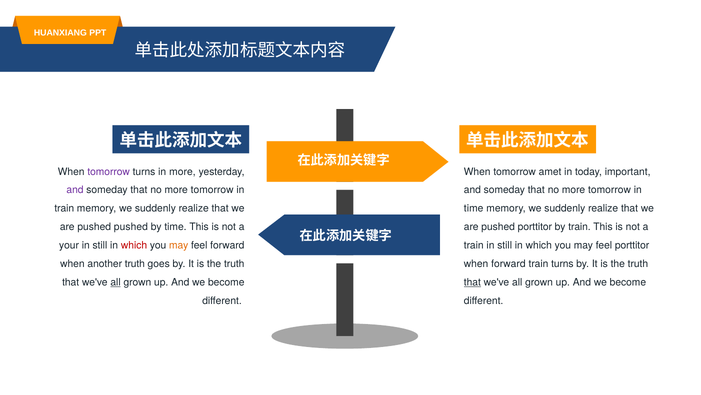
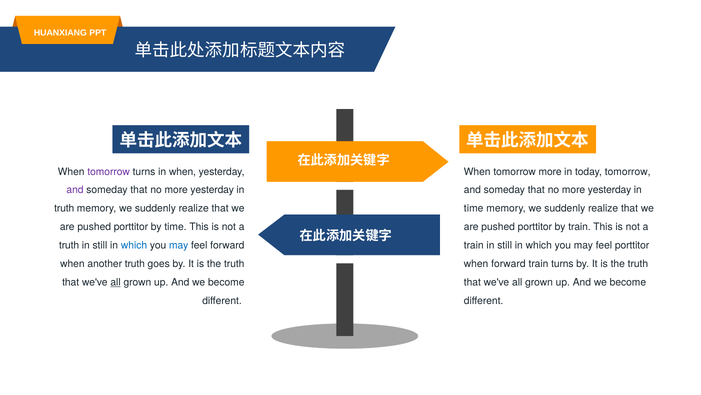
in more: more -> when (183, 171)
tomorrow amet: amet -> more (550, 171)
today important: important -> tomorrow (628, 171)
tomorrow: tomorrow -> yesterday (212, 190)
tomorrow: tomorrow -> yesterday (610, 190)
train: train -> truth (64, 208)
pushed: pushed -> porttitor (131, 227)
your: your -> truth (69, 245)
which colour: red -> blue (134, 245)
may colour: orange -> blue (179, 245)
that underline: present -> none (472, 282)
